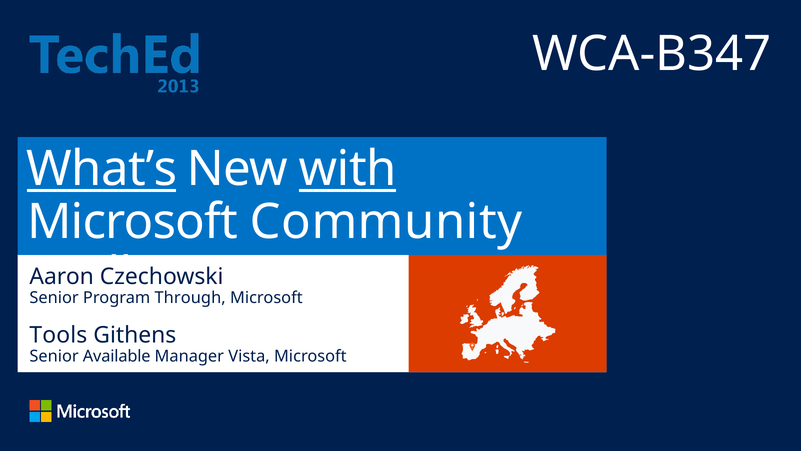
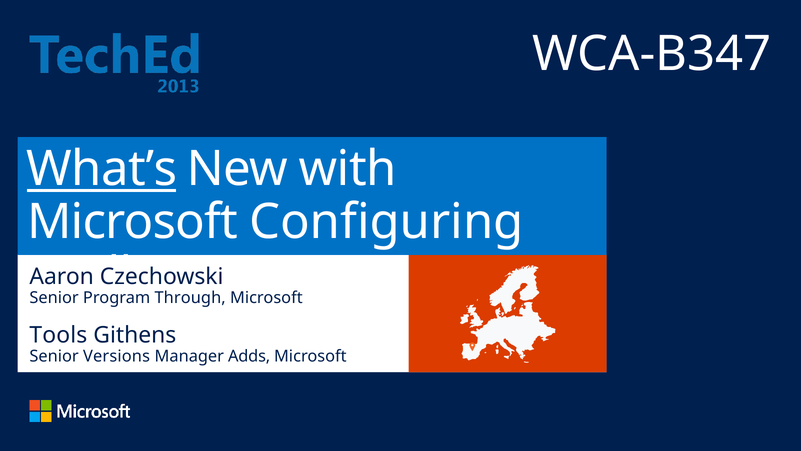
with underline: present -> none (348, 169)
Community: Community -> Configuring (386, 222)
Available: Available -> Versions (117, 356)
Vista: Vista -> Adds (249, 356)
